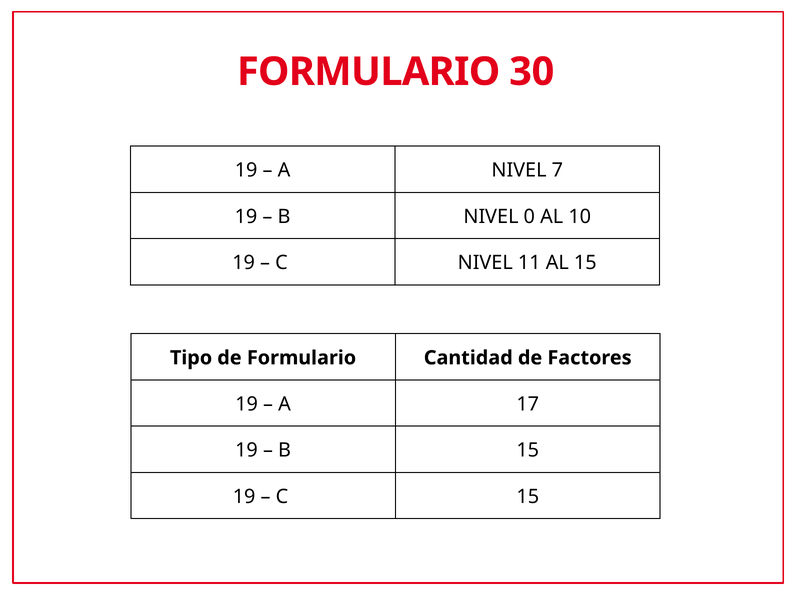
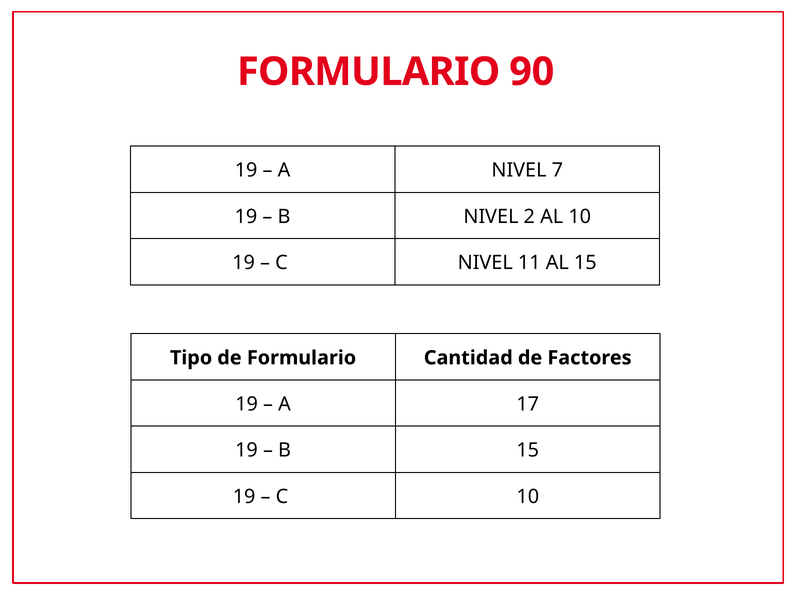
30: 30 -> 90 (532, 72)
0: 0 -> 2 (529, 217)
C 15: 15 -> 10 (528, 497)
